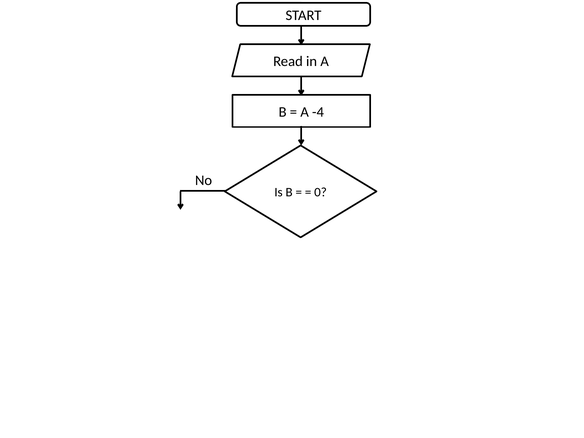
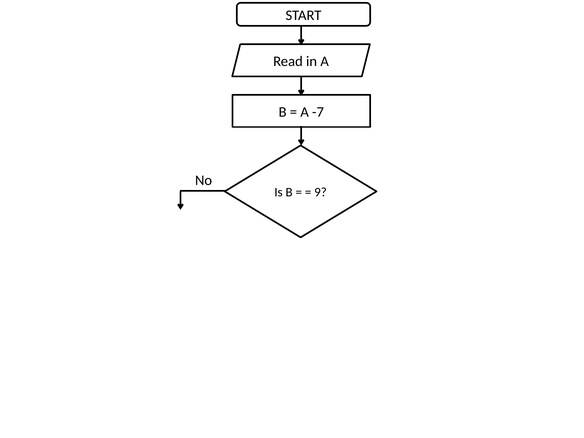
-4: -4 -> -7 (318, 112)
0: 0 -> 9 (321, 192)
